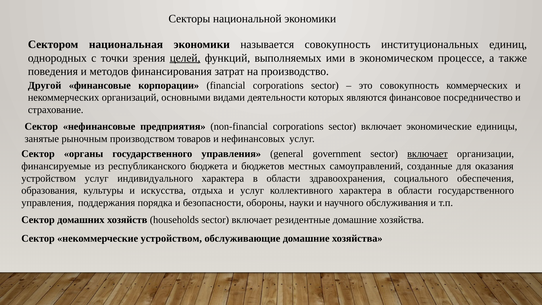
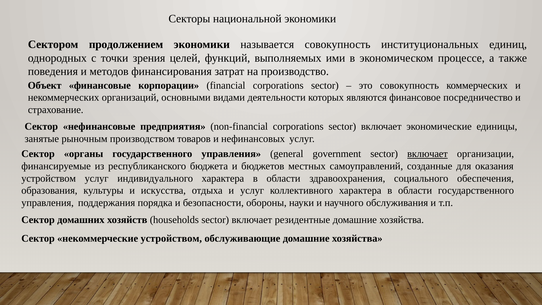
национальная: национальная -> продолжением (126, 44)
целей underline: present -> none (185, 58)
Другой: Другой -> Объект (45, 85)
